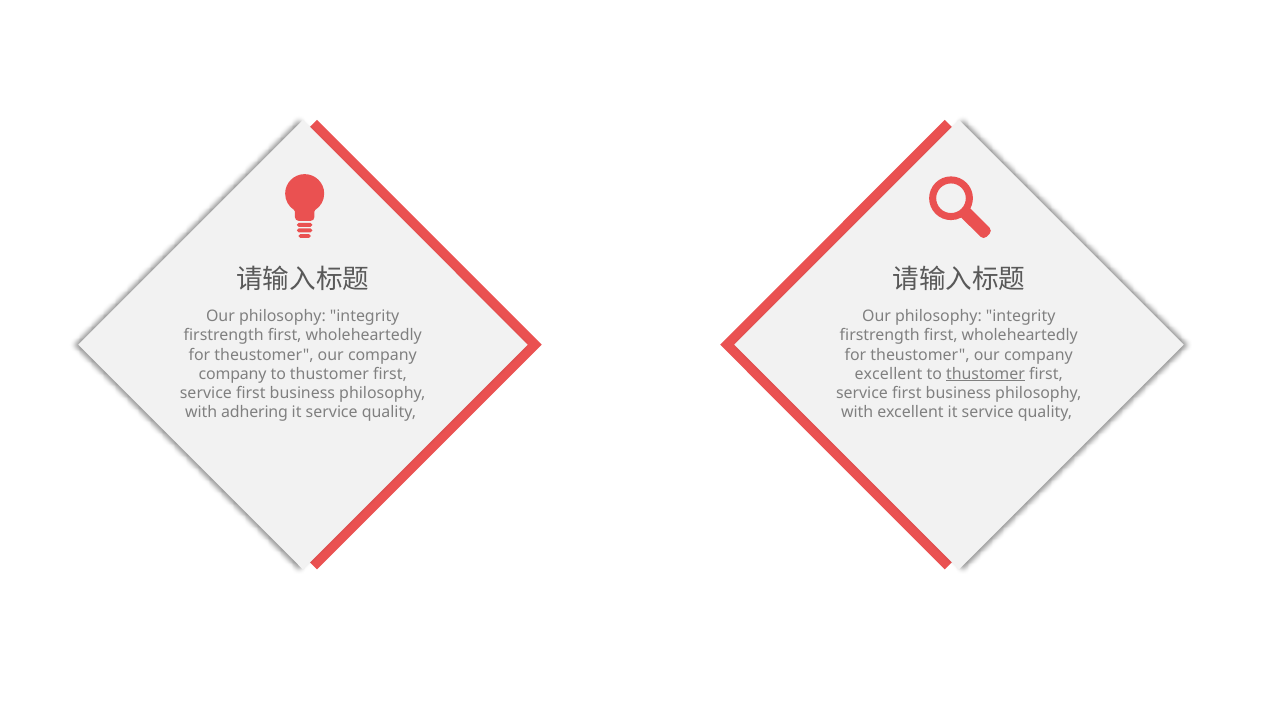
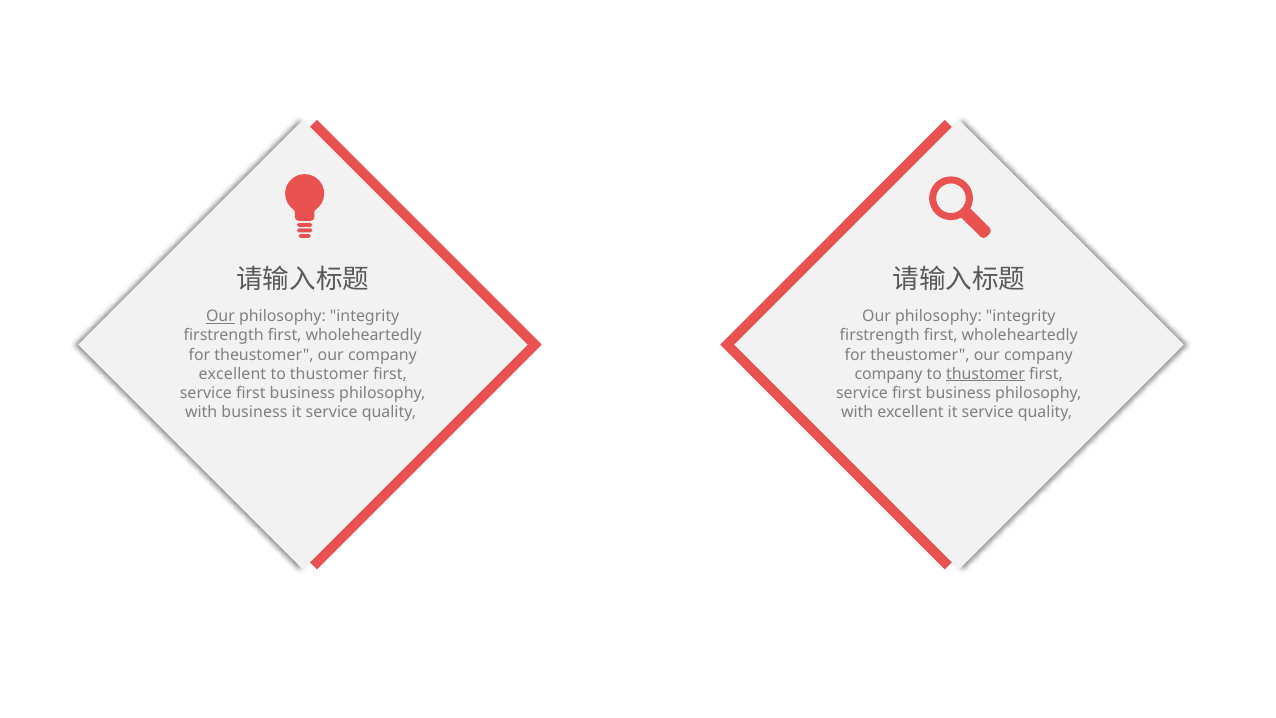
Our underline: none -> present (220, 316)
company: company -> excellent (232, 374)
excellent: excellent -> company (889, 374)
with adhering: adhering -> business (254, 412)
